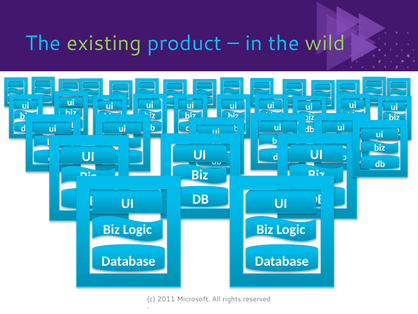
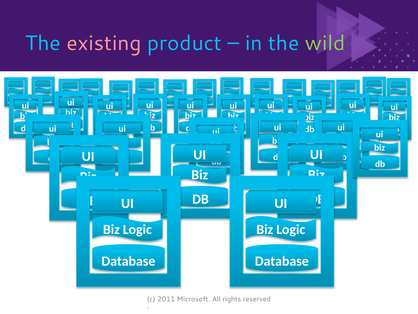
existing colour: light green -> pink (104, 43)
